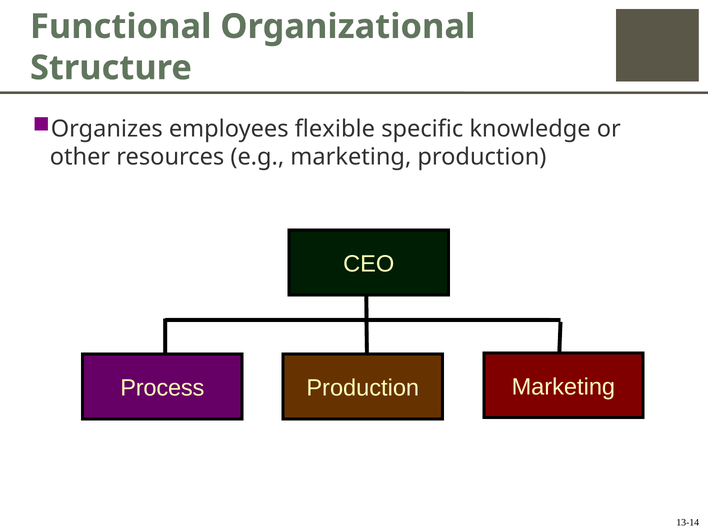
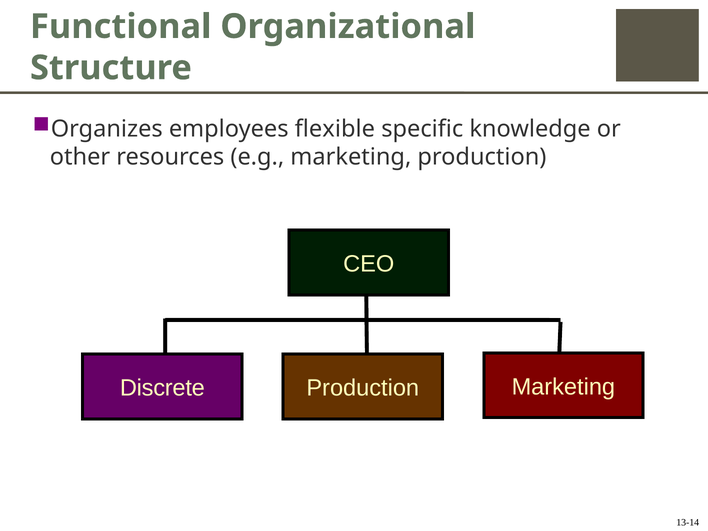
Process: Process -> Discrete (162, 388)
